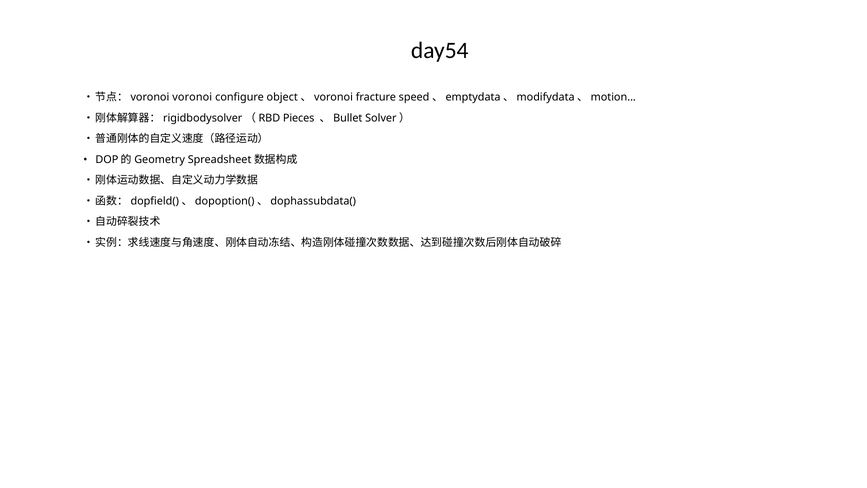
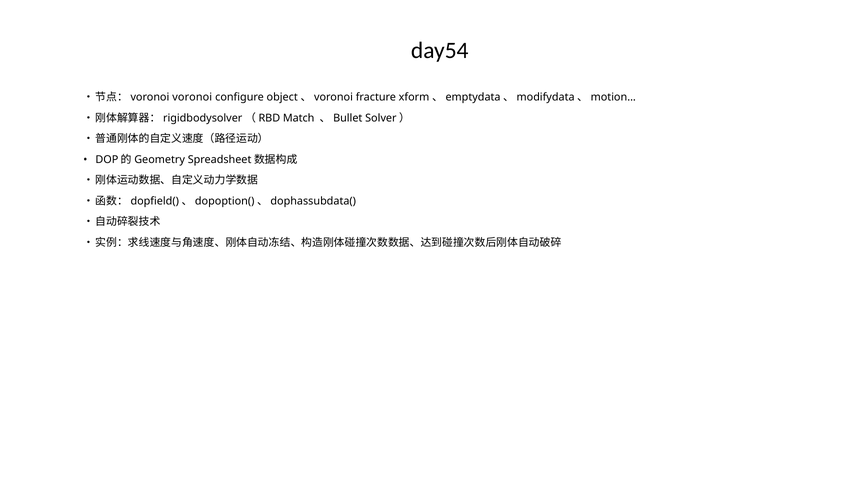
speed: speed -> xform (414, 97)
Pieces: Pieces -> Match (299, 118)
